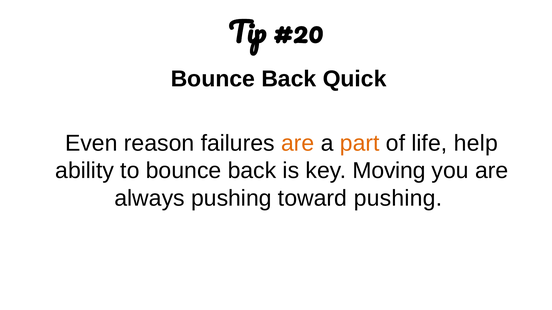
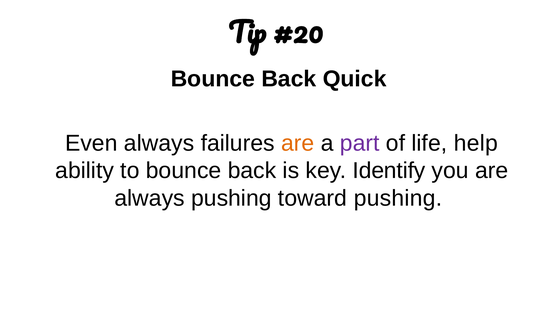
Even reason: reason -> always (159, 143)
part colour: orange -> purple (360, 143)
Moving: Moving -> Identify (389, 171)
